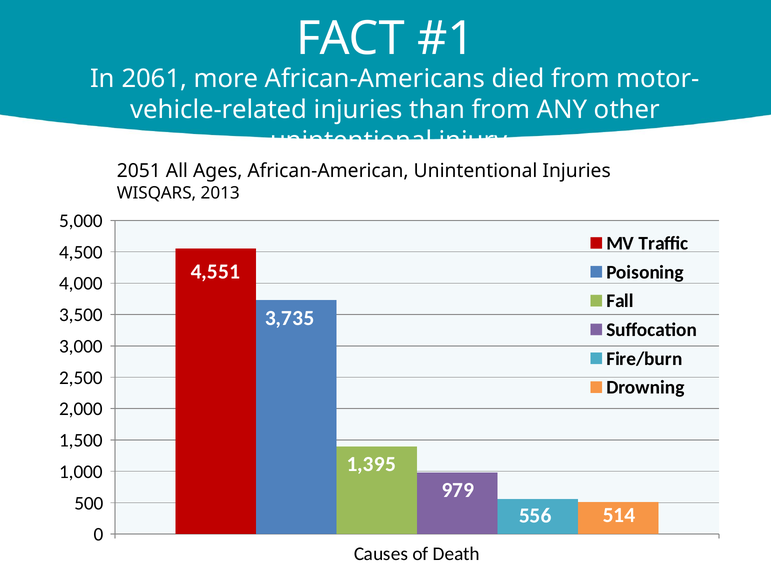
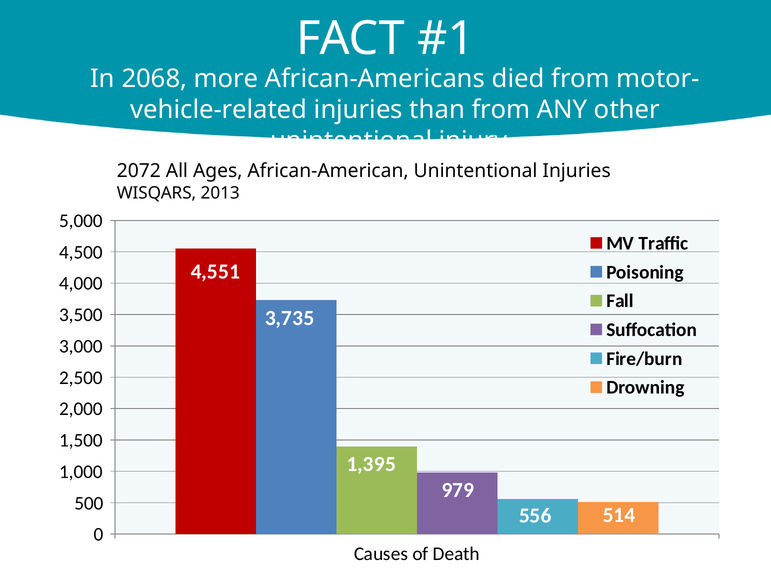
2061: 2061 -> 2068 (154, 79)
2051: 2051 -> 2072 (139, 171)
